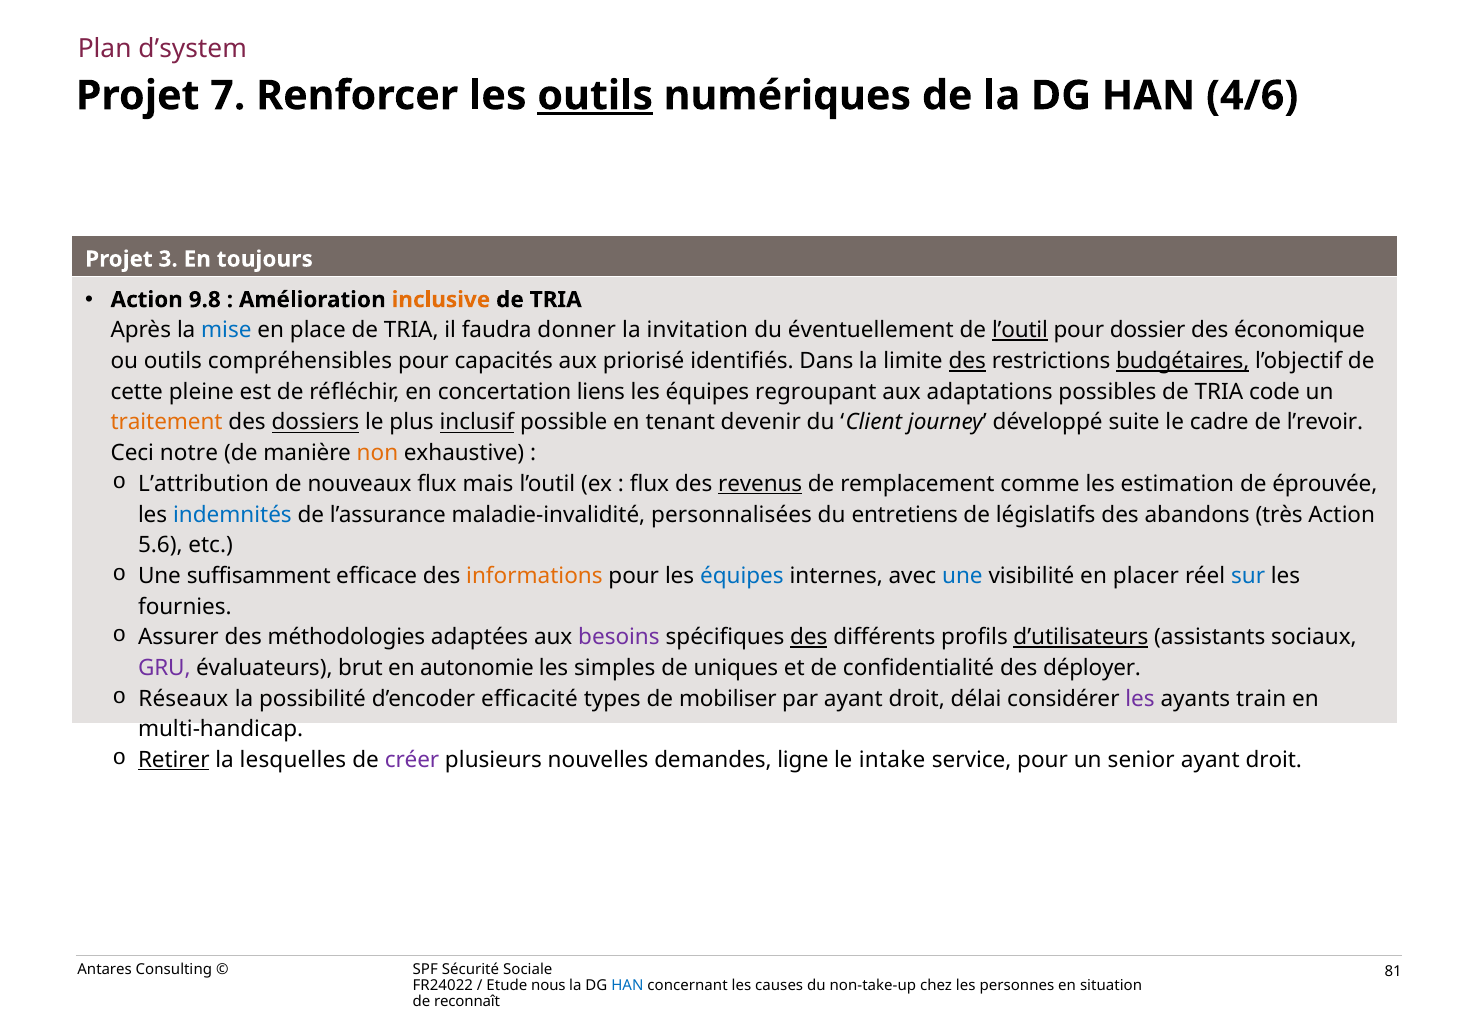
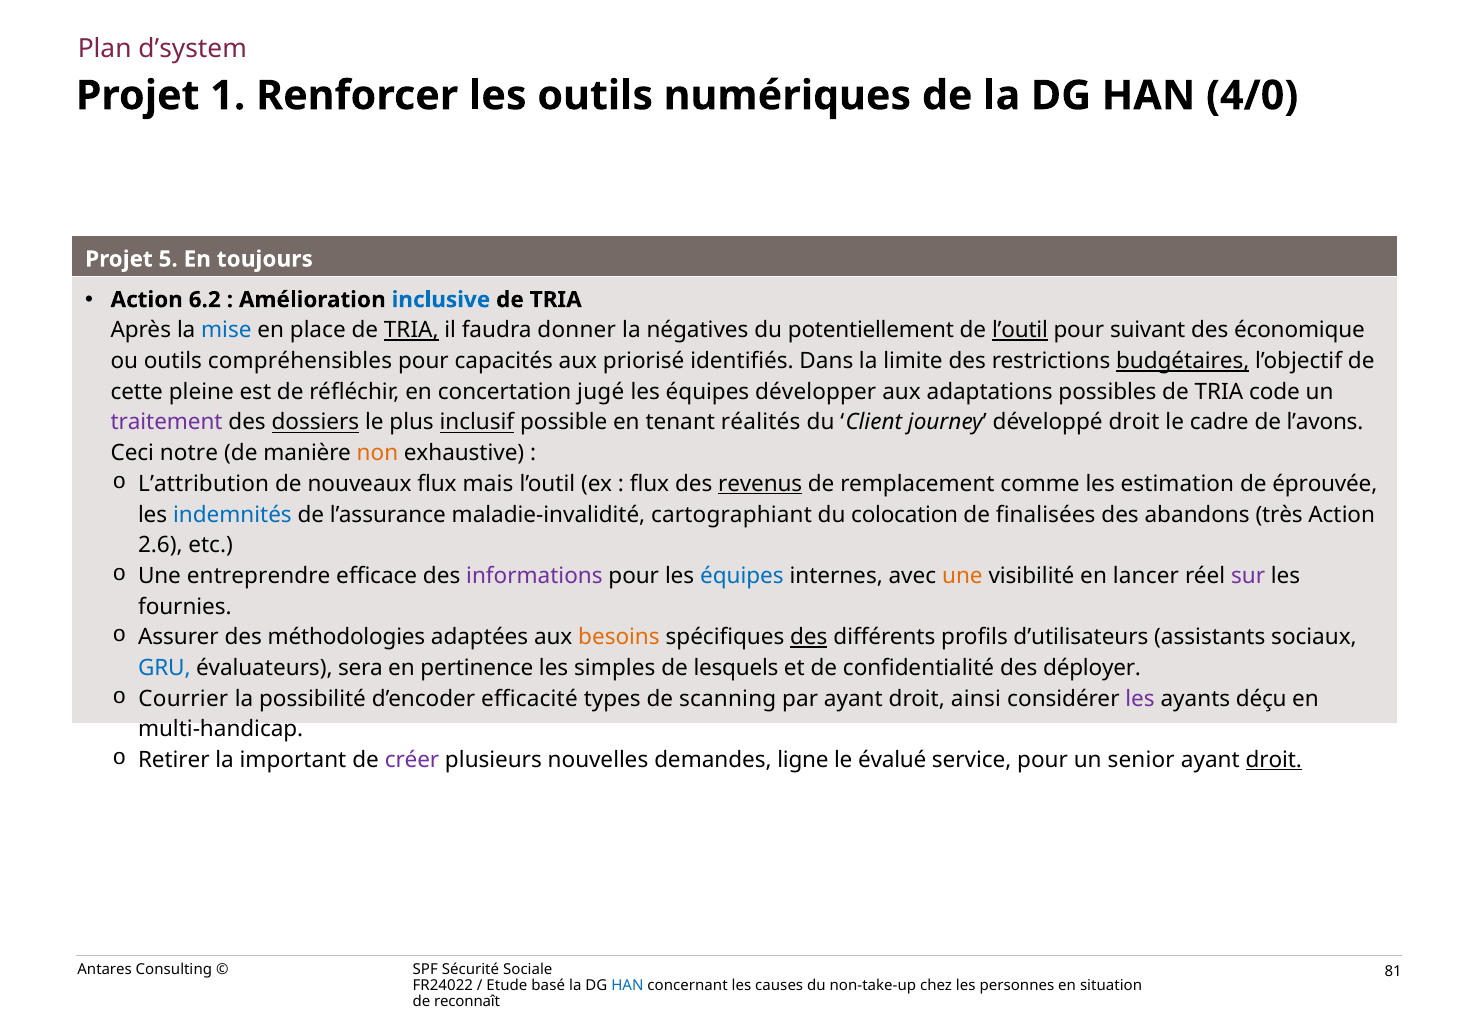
7: 7 -> 1 (228, 96)
outils underline: present -> none (595, 96)
4/6: 4/6 -> 4/0 (1252, 96)
3: 3 -> 5 (168, 259)
9.8: 9.8 -> 6.2 (205, 300)
inclusive colour: orange -> blue (441, 300)
TRIA underline: none -> present (411, 330)
invitation: invitation -> négatives (697, 330)
éventuellement: éventuellement -> potentiellement (871, 330)
dossier: dossier -> suivant (1148, 330)
des underline: present -> none (967, 361)
liens: liens -> jugé (601, 392)
regroupant: regroupant -> développer (816, 392)
traitement colour: orange -> purple (167, 423)
devenir: devenir -> réalités (761, 423)
développé suite: suite -> droit (1134, 423)
l’revoir: l’revoir -> l’avons (1325, 423)
personnalisées: personnalisées -> cartographiant (732, 515)
entretiens: entretiens -> colocation (905, 515)
législatifs: législatifs -> finalisées (1046, 515)
5.6: 5.6 -> 2.6 (160, 545)
suffisamment: suffisamment -> entreprendre (259, 576)
informations colour: orange -> purple (534, 576)
une colour: blue -> orange (962, 576)
placer: placer -> lancer (1146, 576)
sur colour: blue -> purple (1248, 576)
besoins colour: purple -> orange (619, 637)
d’utilisateurs underline: present -> none (1081, 637)
GRU colour: purple -> blue (164, 668)
brut: brut -> sera (360, 668)
autonomie: autonomie -> pertinence (477, 668)
uniques: uniques -> lesquels (736, 668)
Réseaux: Réseaux -> Courrier (183, 699)
mobiliser: mobiliser -> scanning (728, 699)
délai: délai -> ainsi (976, 699)
train: train -> déçu (1261, 699)
Retirer underline: present -> none (174, 760)
lesquelles: lesquelles -> important (293, 760)
intake: intake -> évalué (892, 760)
droit underline: none -> present (1274, 760)
nous: nous -> basé (548, 985)
